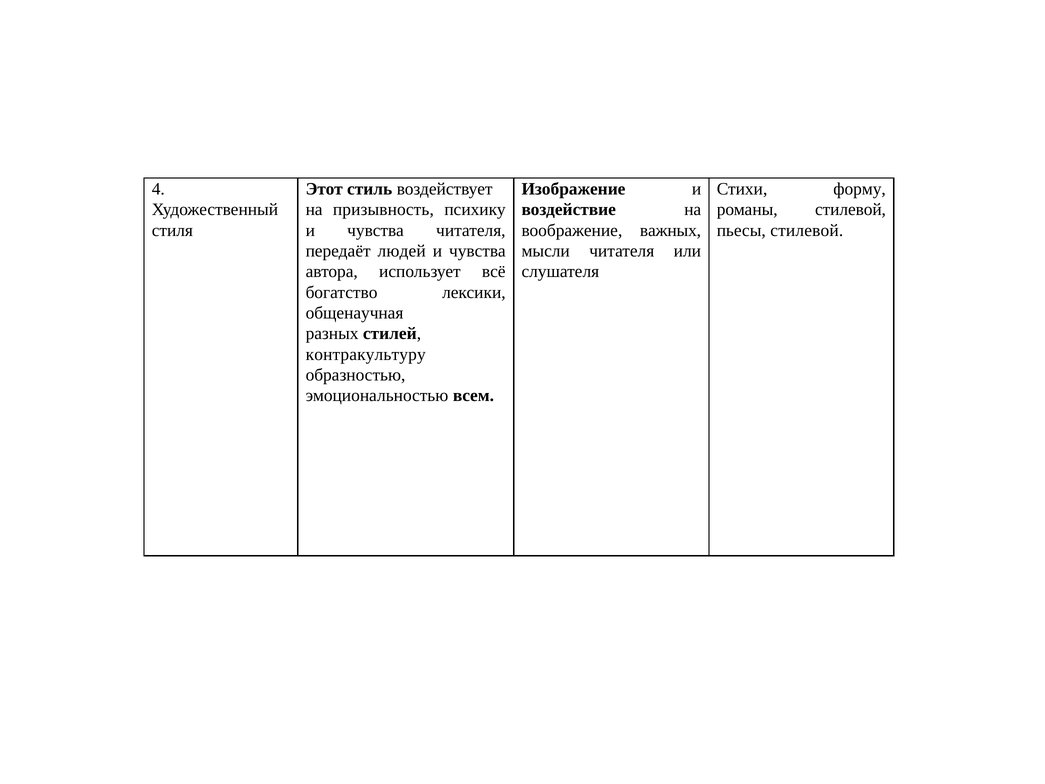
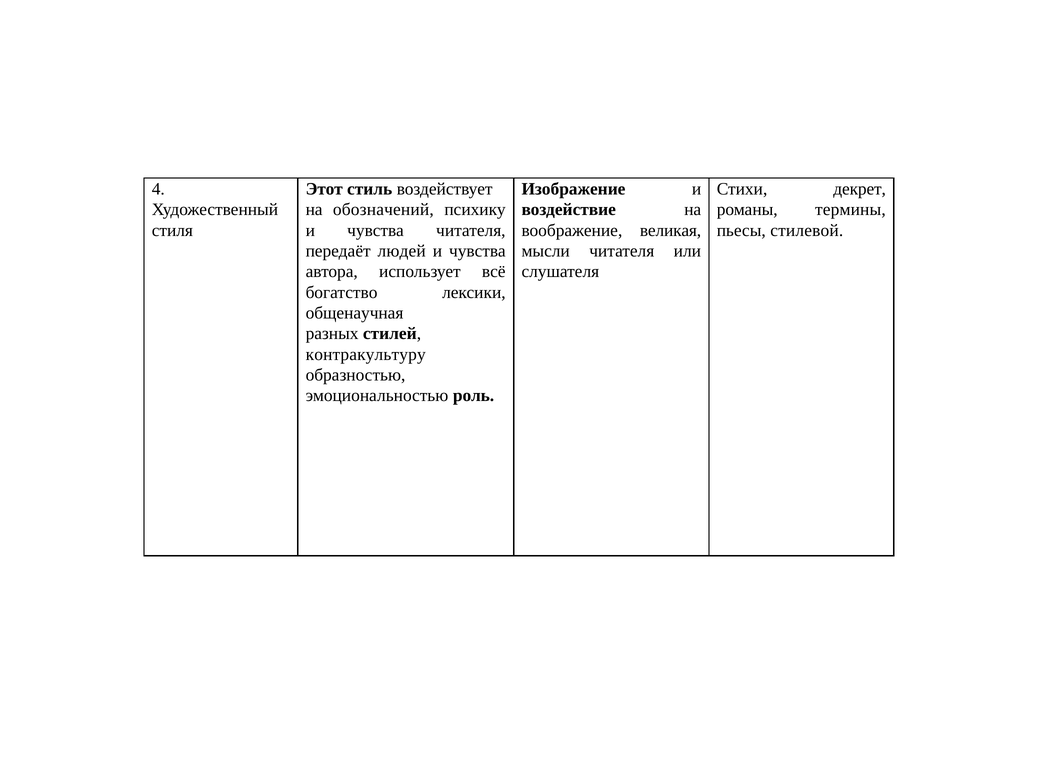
форму: форму -> декрет (860, 189)
призывность: призывность -> обозначений (383, 210)
романы стилевой: стилевой -> термины (850, 210)
важных: важных -> великая (671, 230)
всем: всем -> роль (474, 396)
